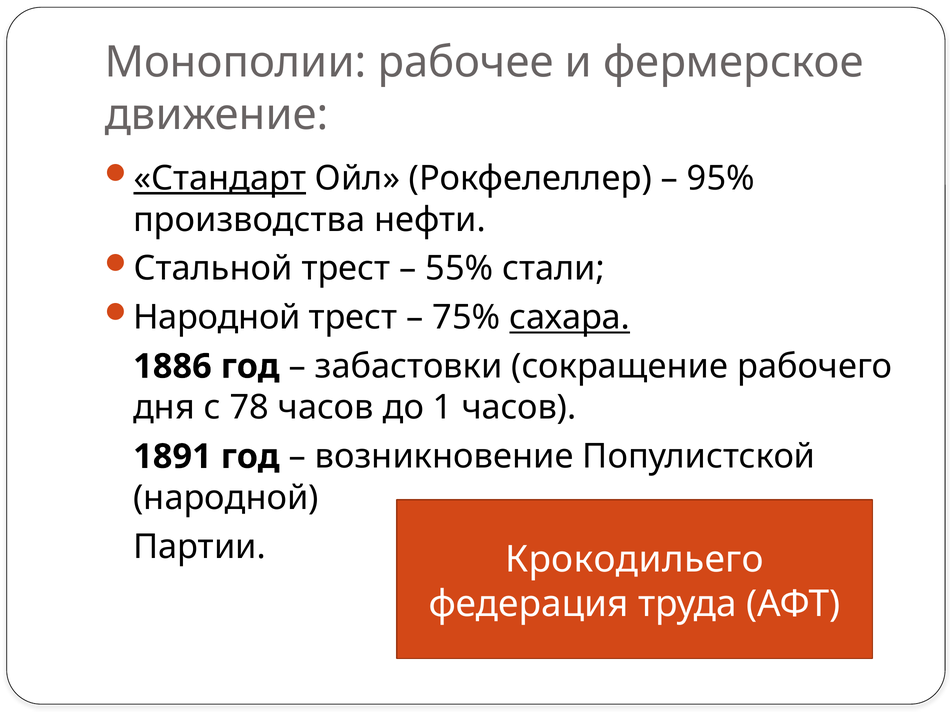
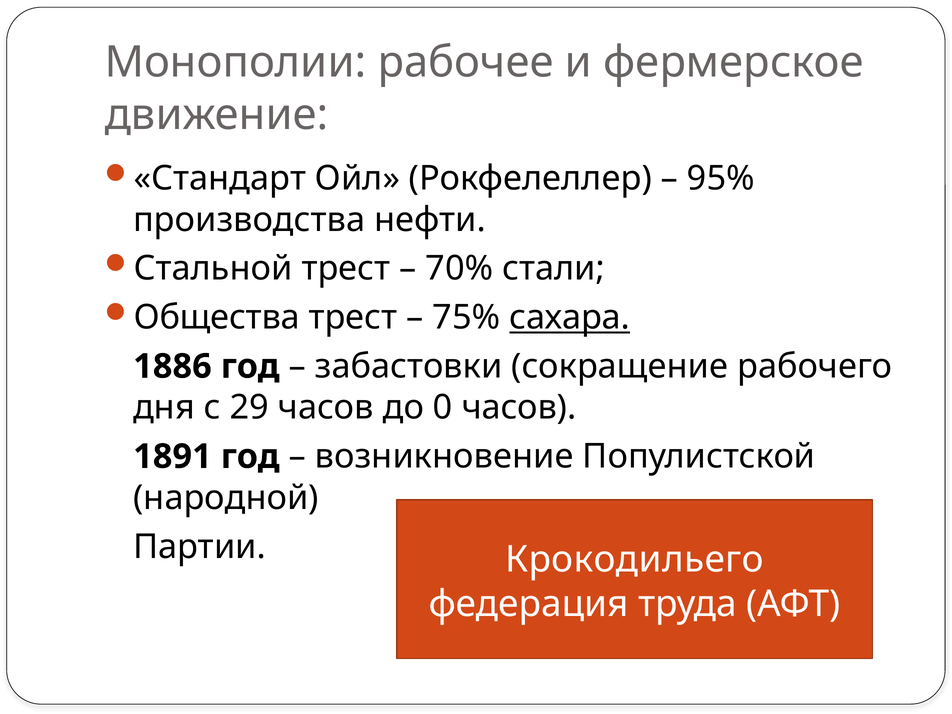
Стандарт underline: present -> none (220, 178)
55%: 55% -> 70% (459, 269)
Народной: Народной -> Общества (217, 318)
78: 78 -> 29 (249, 408)
1: 1 -> 0 (443, 408)
